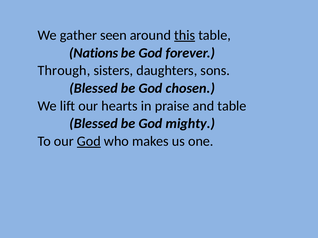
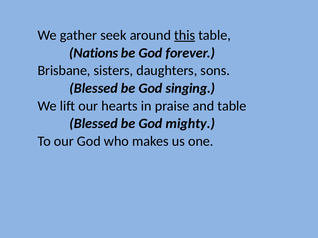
seen: seen -> seek (113, 35)
Through: Through -> Brisbane (64, 71)
chosen: chosen -> singing (190, 88)
God underline: present -> none (89, 142)
